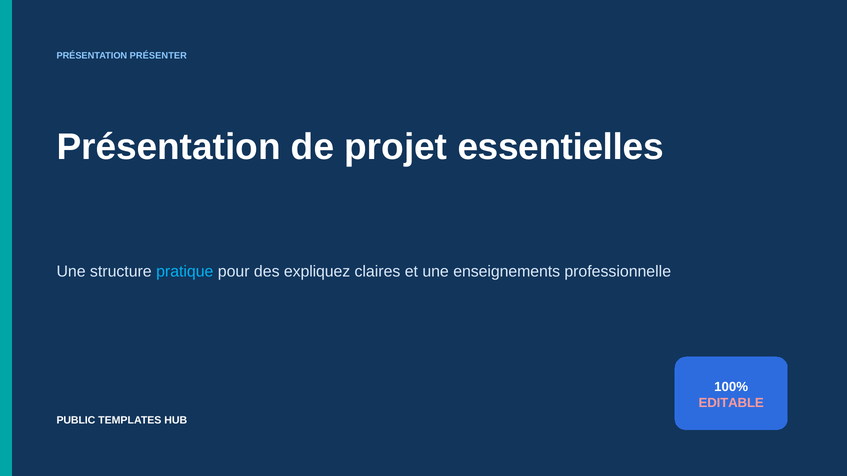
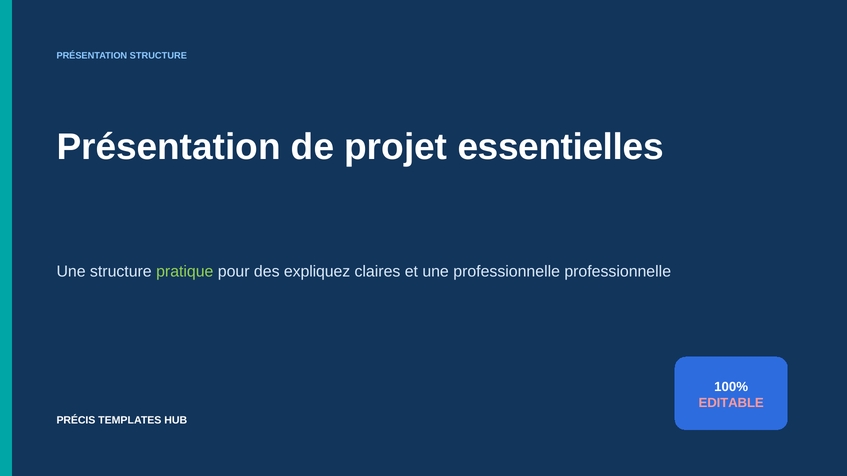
PRÉSENTATION PRÉSENTER: PRÉSENTER -> STRUCTURE (158, 56)
pratique colour: light blue -> light green (185, 272)
une enseignements: enseignements -> professionnelle (507, 272)
PUBLIC: PUBLIC -> PRÉCIS (76, 420)
